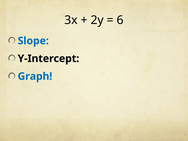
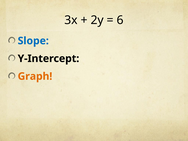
Graph colour: blue -> orange (35, 76)
